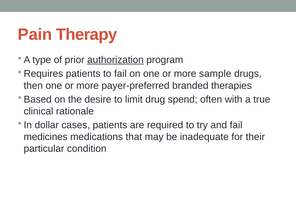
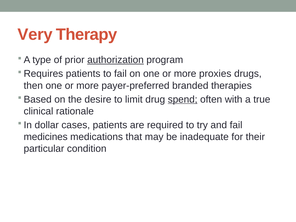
Pain: Pain -> Very (35, 34)
sample: sample -> proxies (215, 74)
spend underline: none -> present (183, 99)
